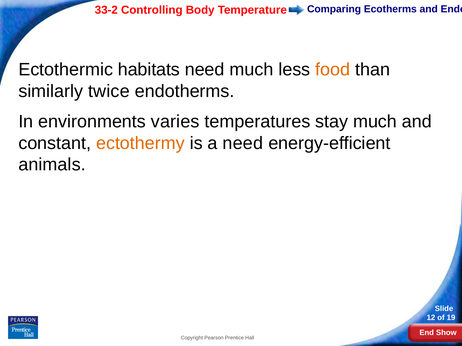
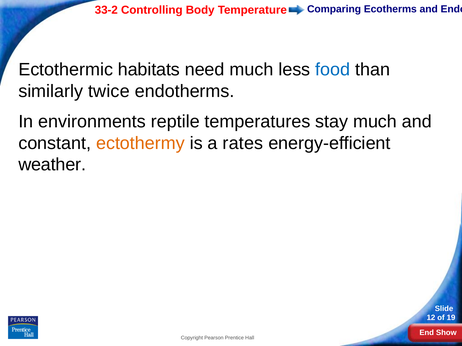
food colour: orange -> blue (333, 70)
varies: varies -> reptile (175, 122)
a need: need -> rates (243, 143)
animals: animals -> weather (52, 165)
